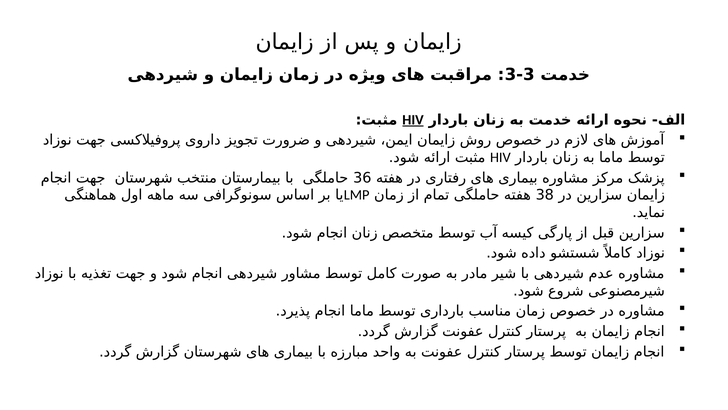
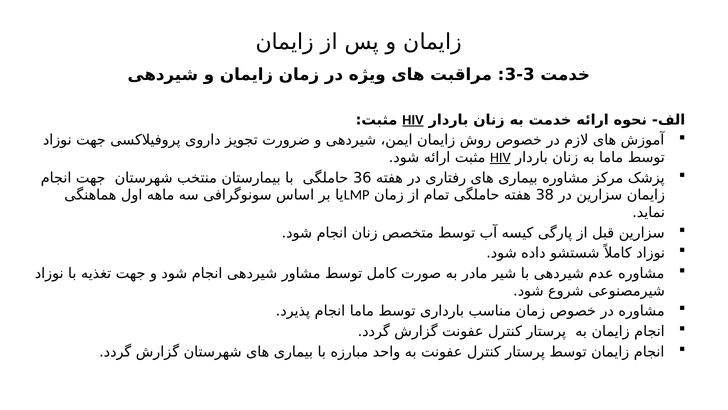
HIV underline: none -> present (500, 157)
